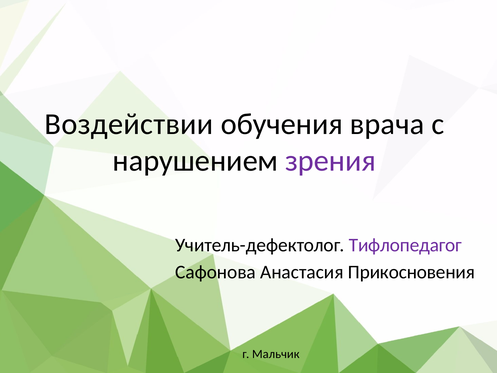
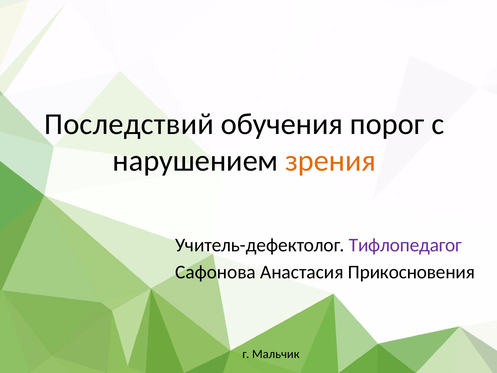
Воздействии: Воздействии -> Последствий (129, 124)
врача: врача -> порог (387, 124)
зрения colour: purple -> orange (331, 161)
